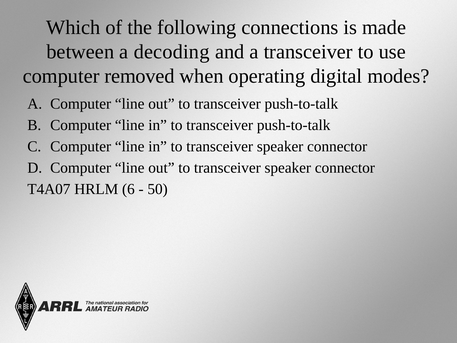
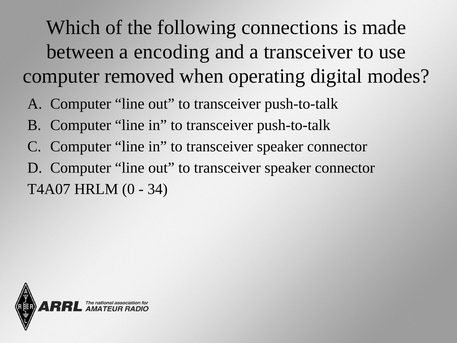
decoding: decoding -> encoding (172, 52)
6: 6 -> 0 (128, 189)
50: 50 -> 34 (158, 189)
